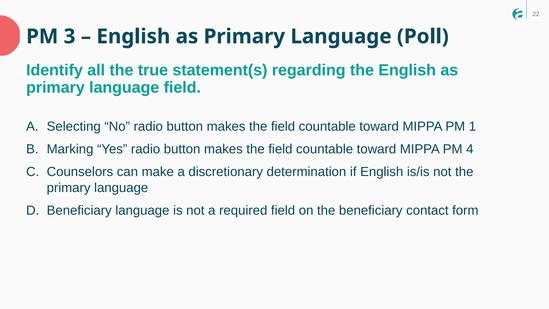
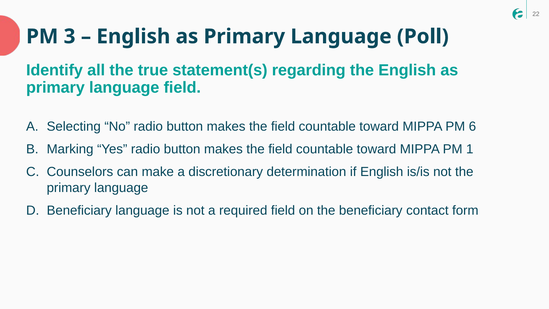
1: 1 -> 6 (472, 127)
4: 4 -> 1 (470, 149)
